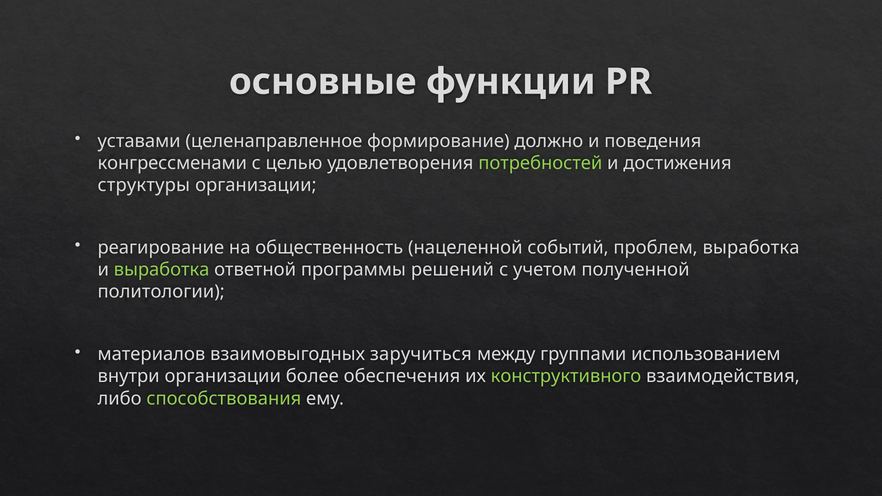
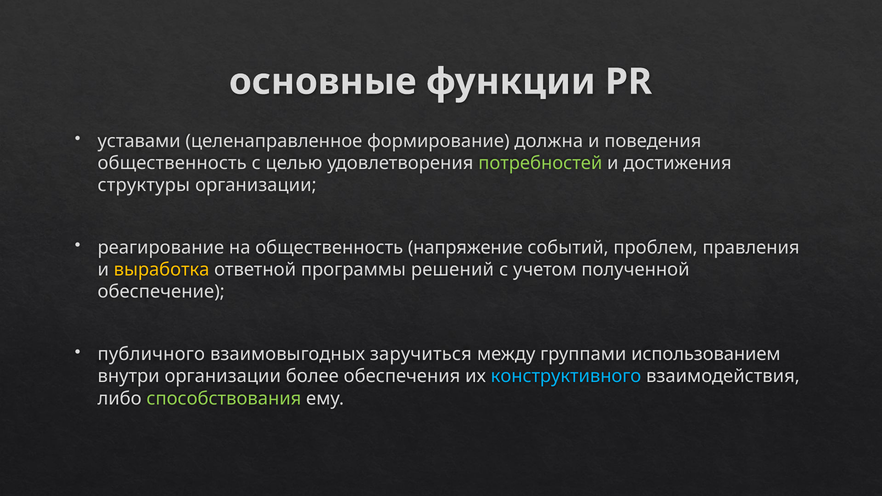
должно: должно -> должна (549, 141)
конгрессменами: конгрессменами -> общественность (172, 163)
нацеленной: нацеленной -> напряжение (465, 248)
проблем выработка: выработка -> правления (751, 248)
выработка colour: light green -> yellow (162, 270)
политологии: политологии -> обеспечение (161, 292)
материалов: материалов -> публичного (151, 354)
конструктивного colour: light green -> light blue (566, 377)
